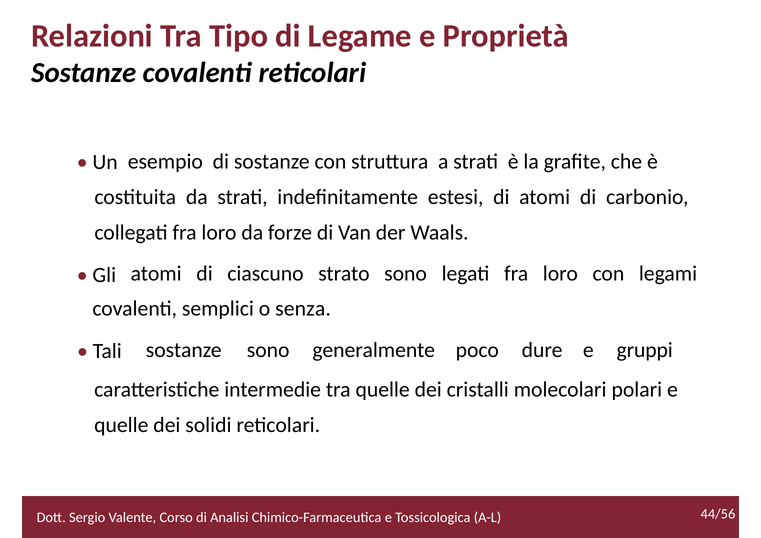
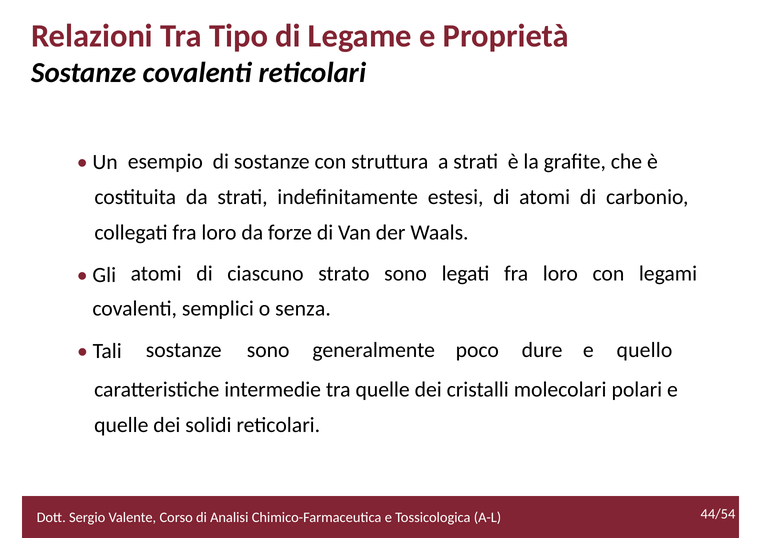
gruppi: gruppi -> quello (645, 350)
44/56: 44/56 -> 44/54 (718, 514)
